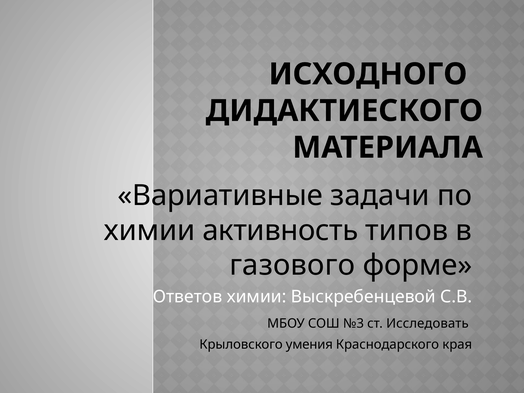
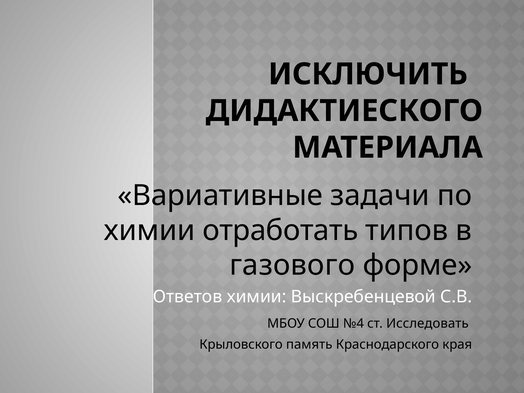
ИСХОДНОГО: ИСХОДНОГО -> ИСКЛЮЧИТЬ (368, 74)
активность: активность -> отработать (280, 230)
№3: №3 -> №4 (353, 324)
умения: умения -> память (309, 345)
